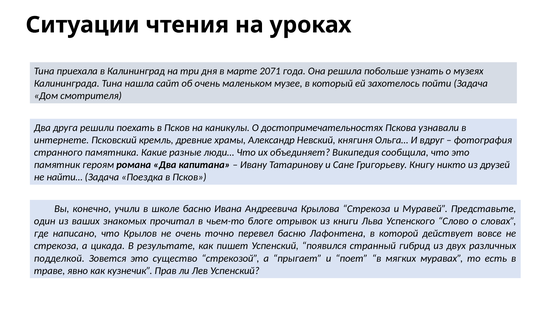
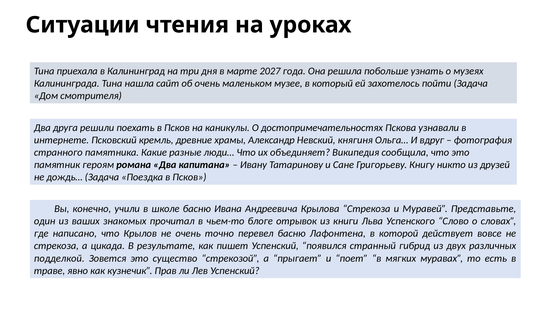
2071: 2071 -> 2027 (270, 71)
найти…: найти… -> дождь… (65, 177)
